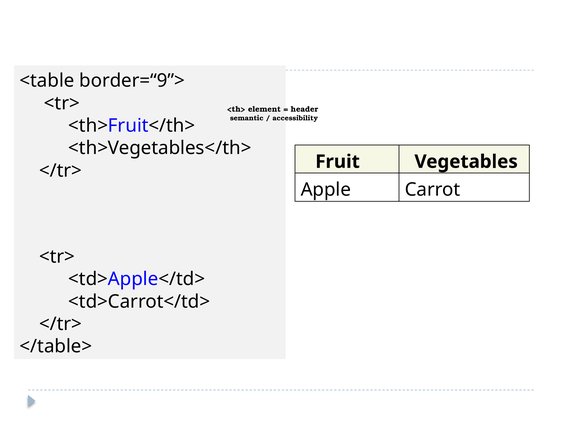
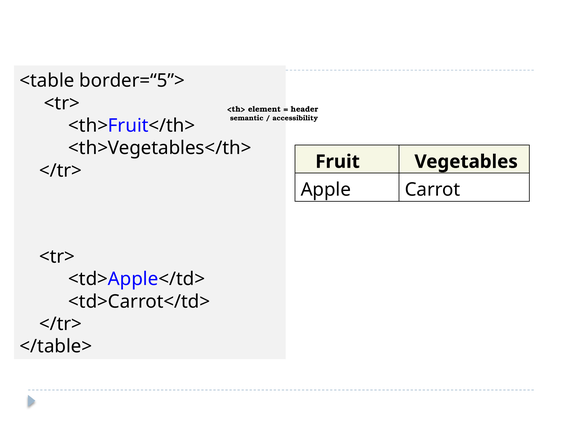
border=“9”>: border=“9”> -> border=“5”> (132, 81)
